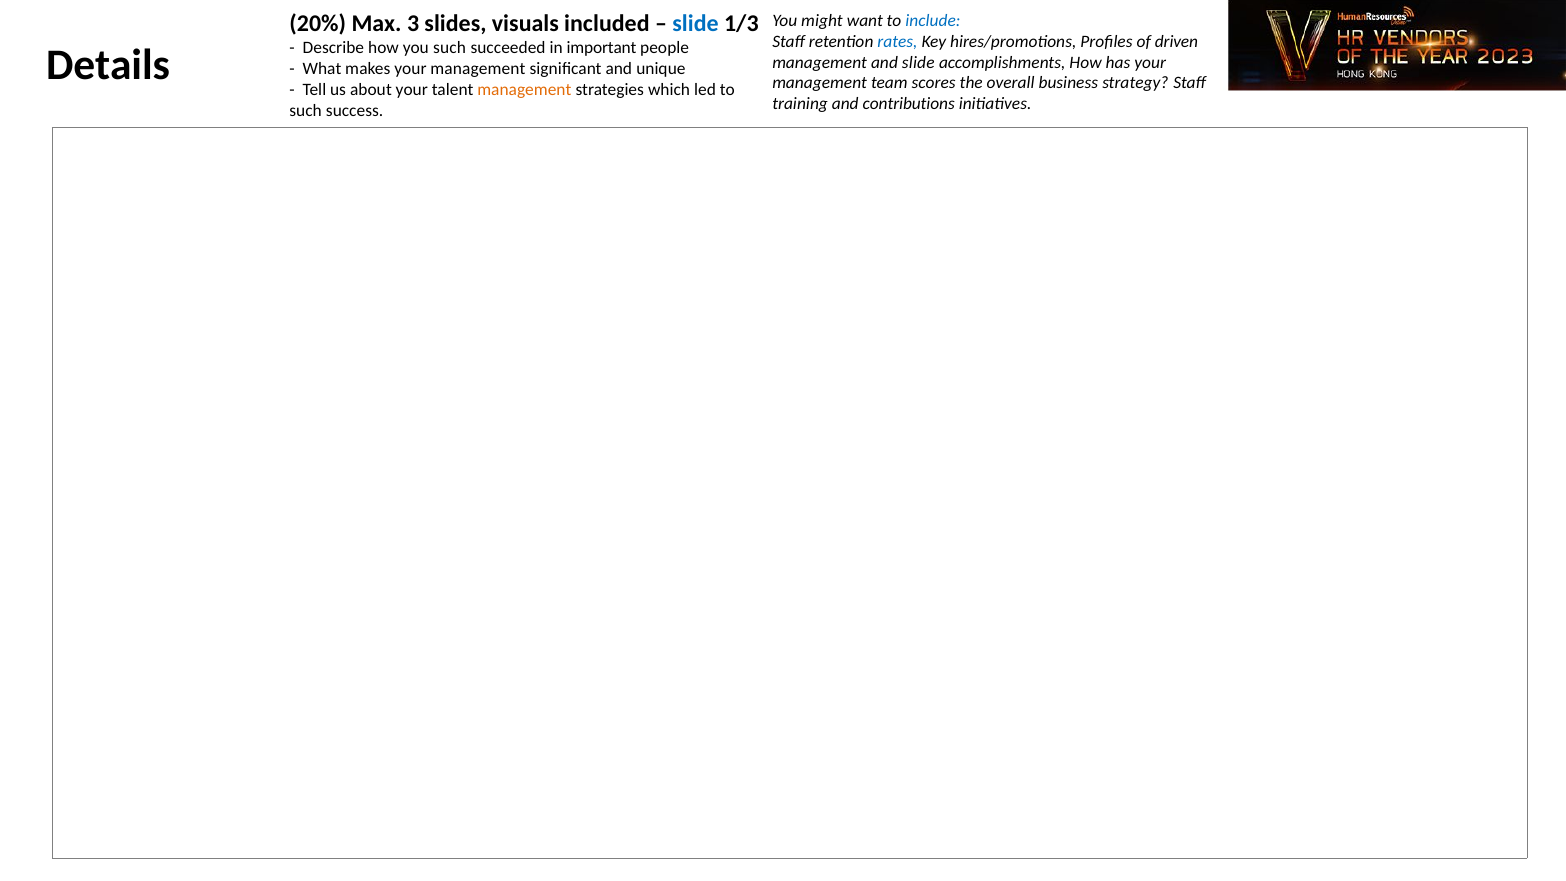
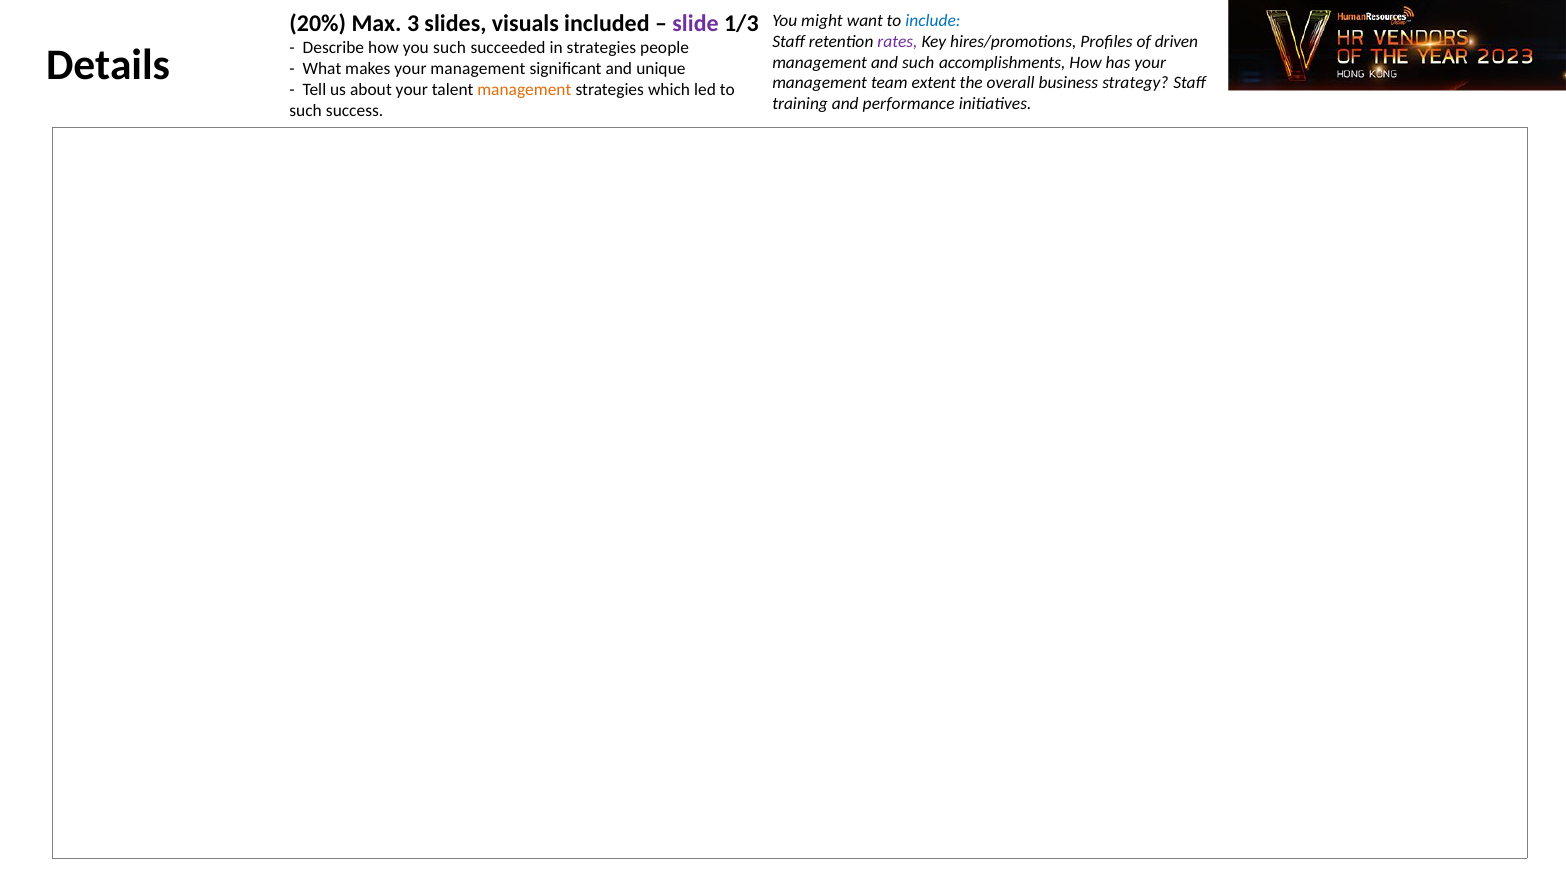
slide colour: blue -> purple (695, 24)
rates colour: blue -> purple (897, 41)
in important: important -> strategies (601, 48)
and slide: slide -> such (918, 62)
scores: scores -> extent (934, 83)
contributions: contributions -> performance (909, 104)
